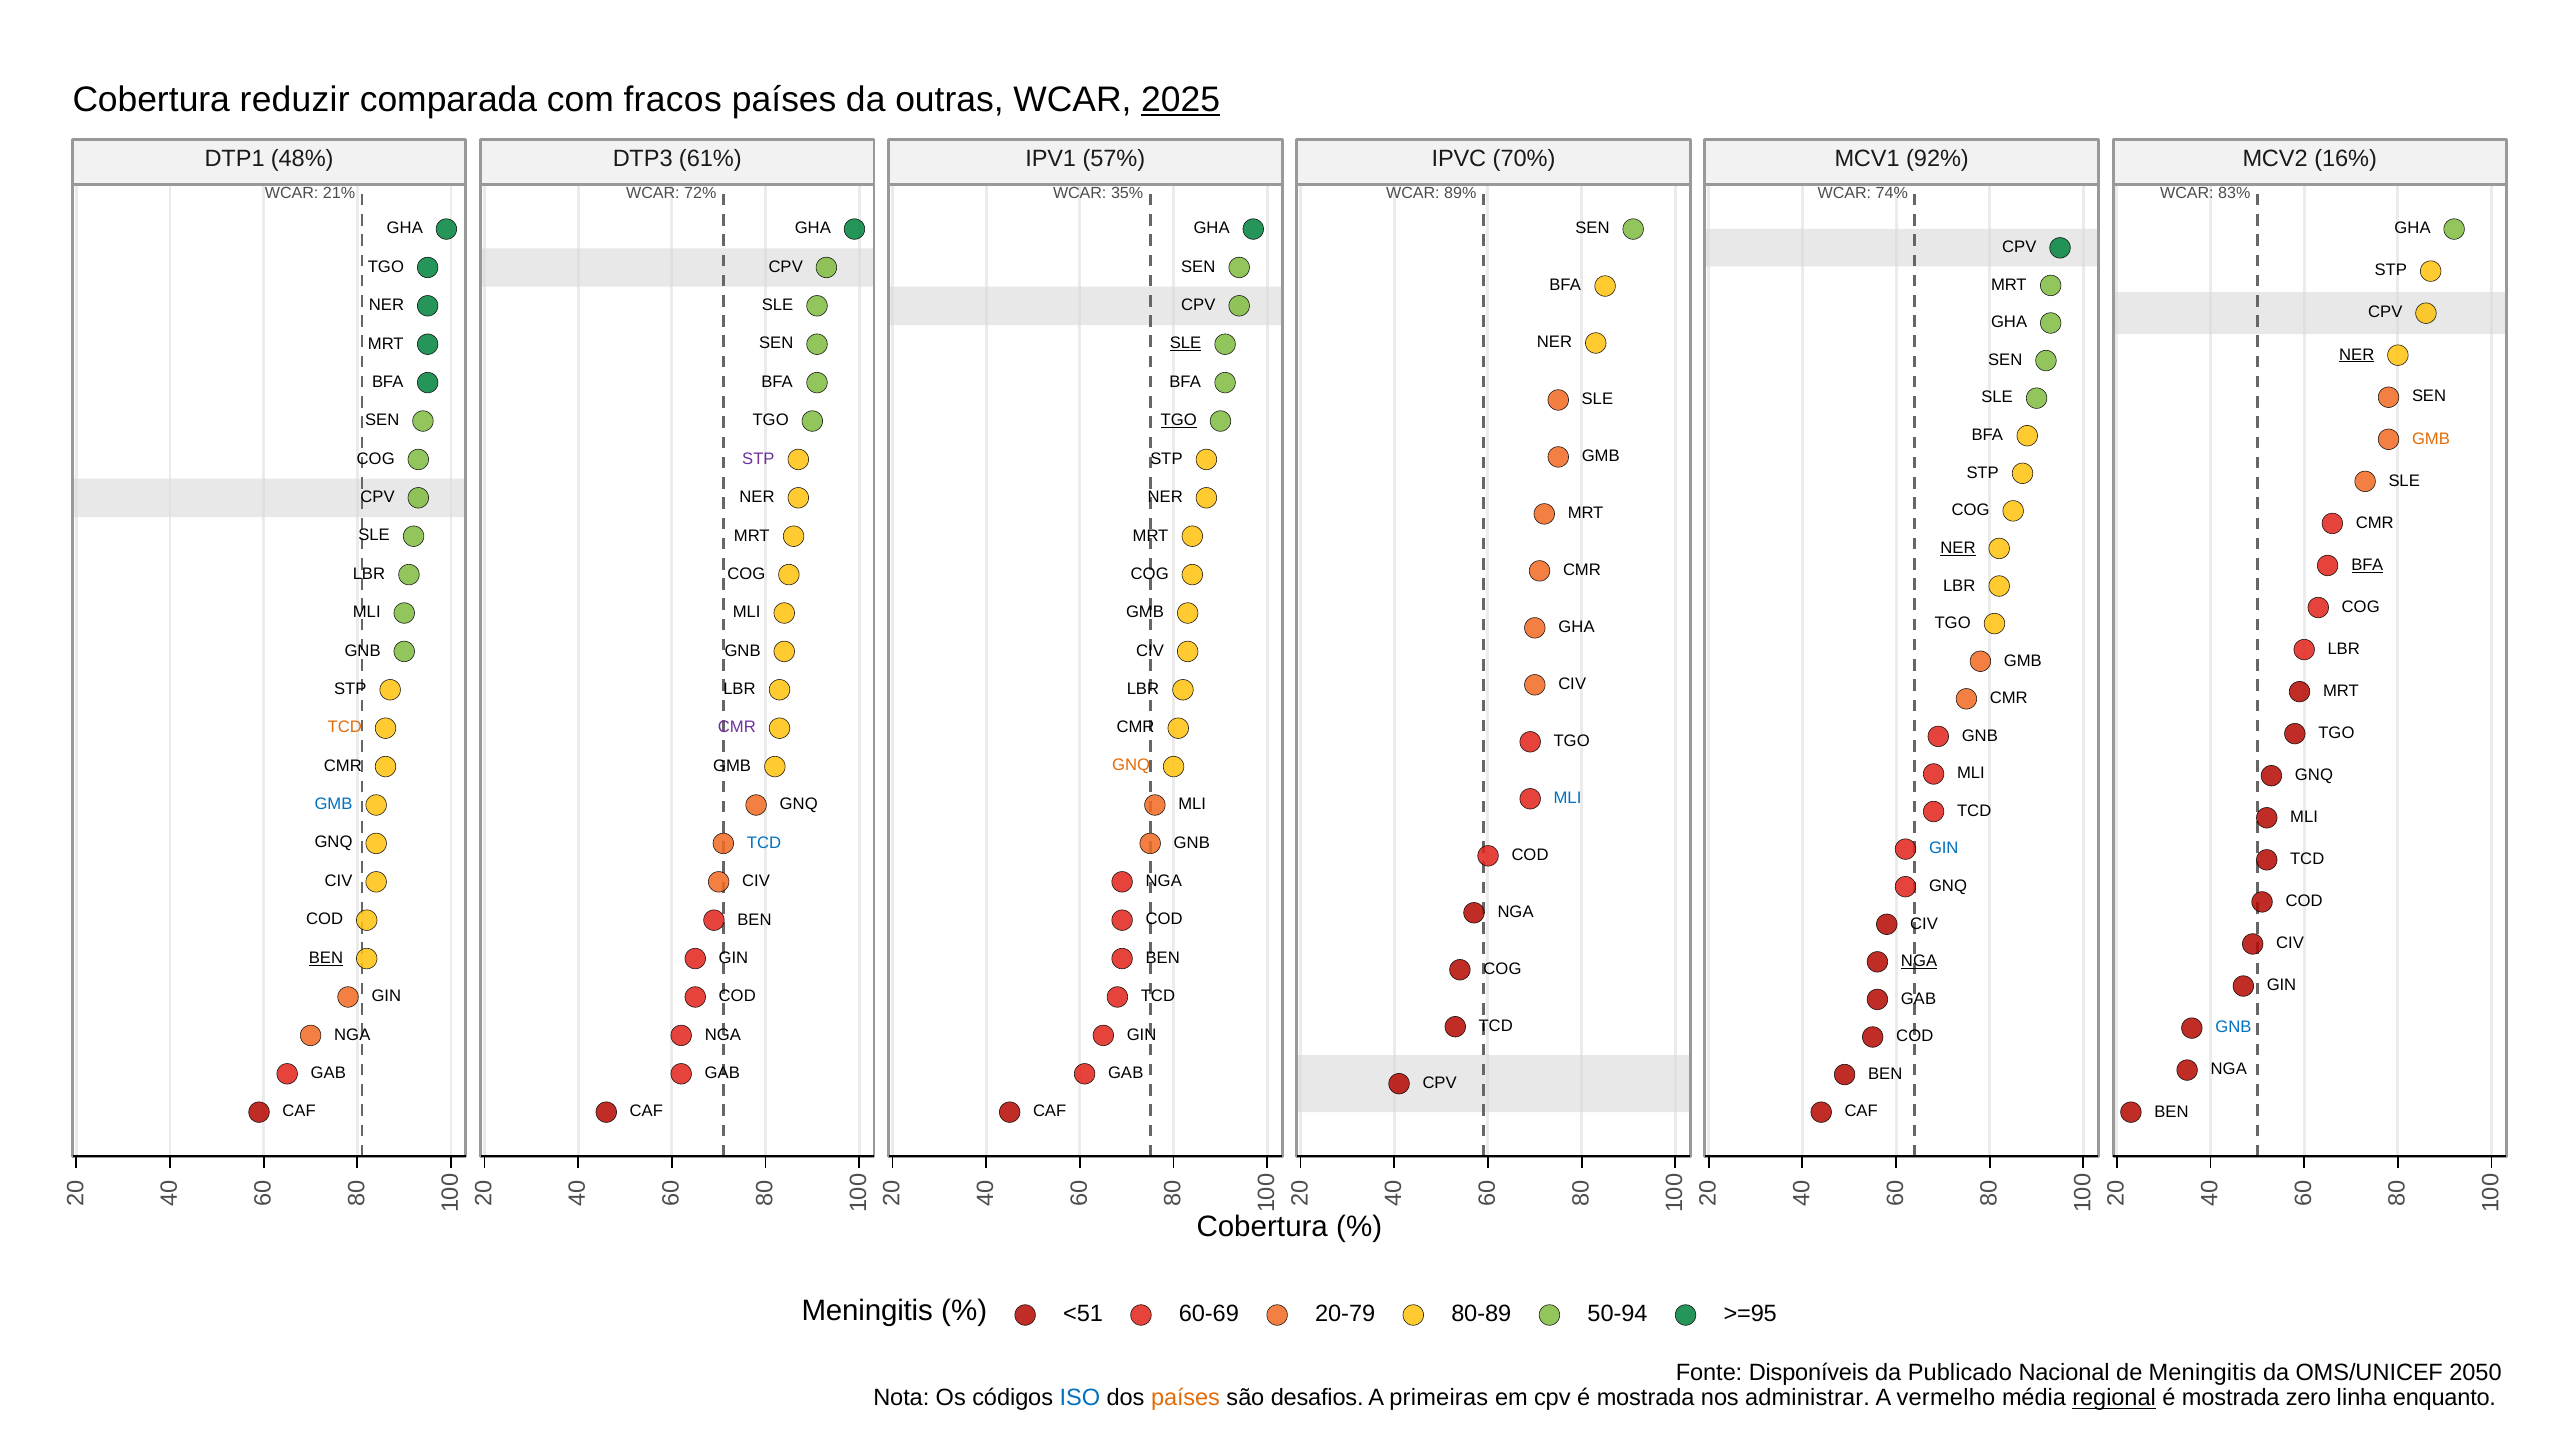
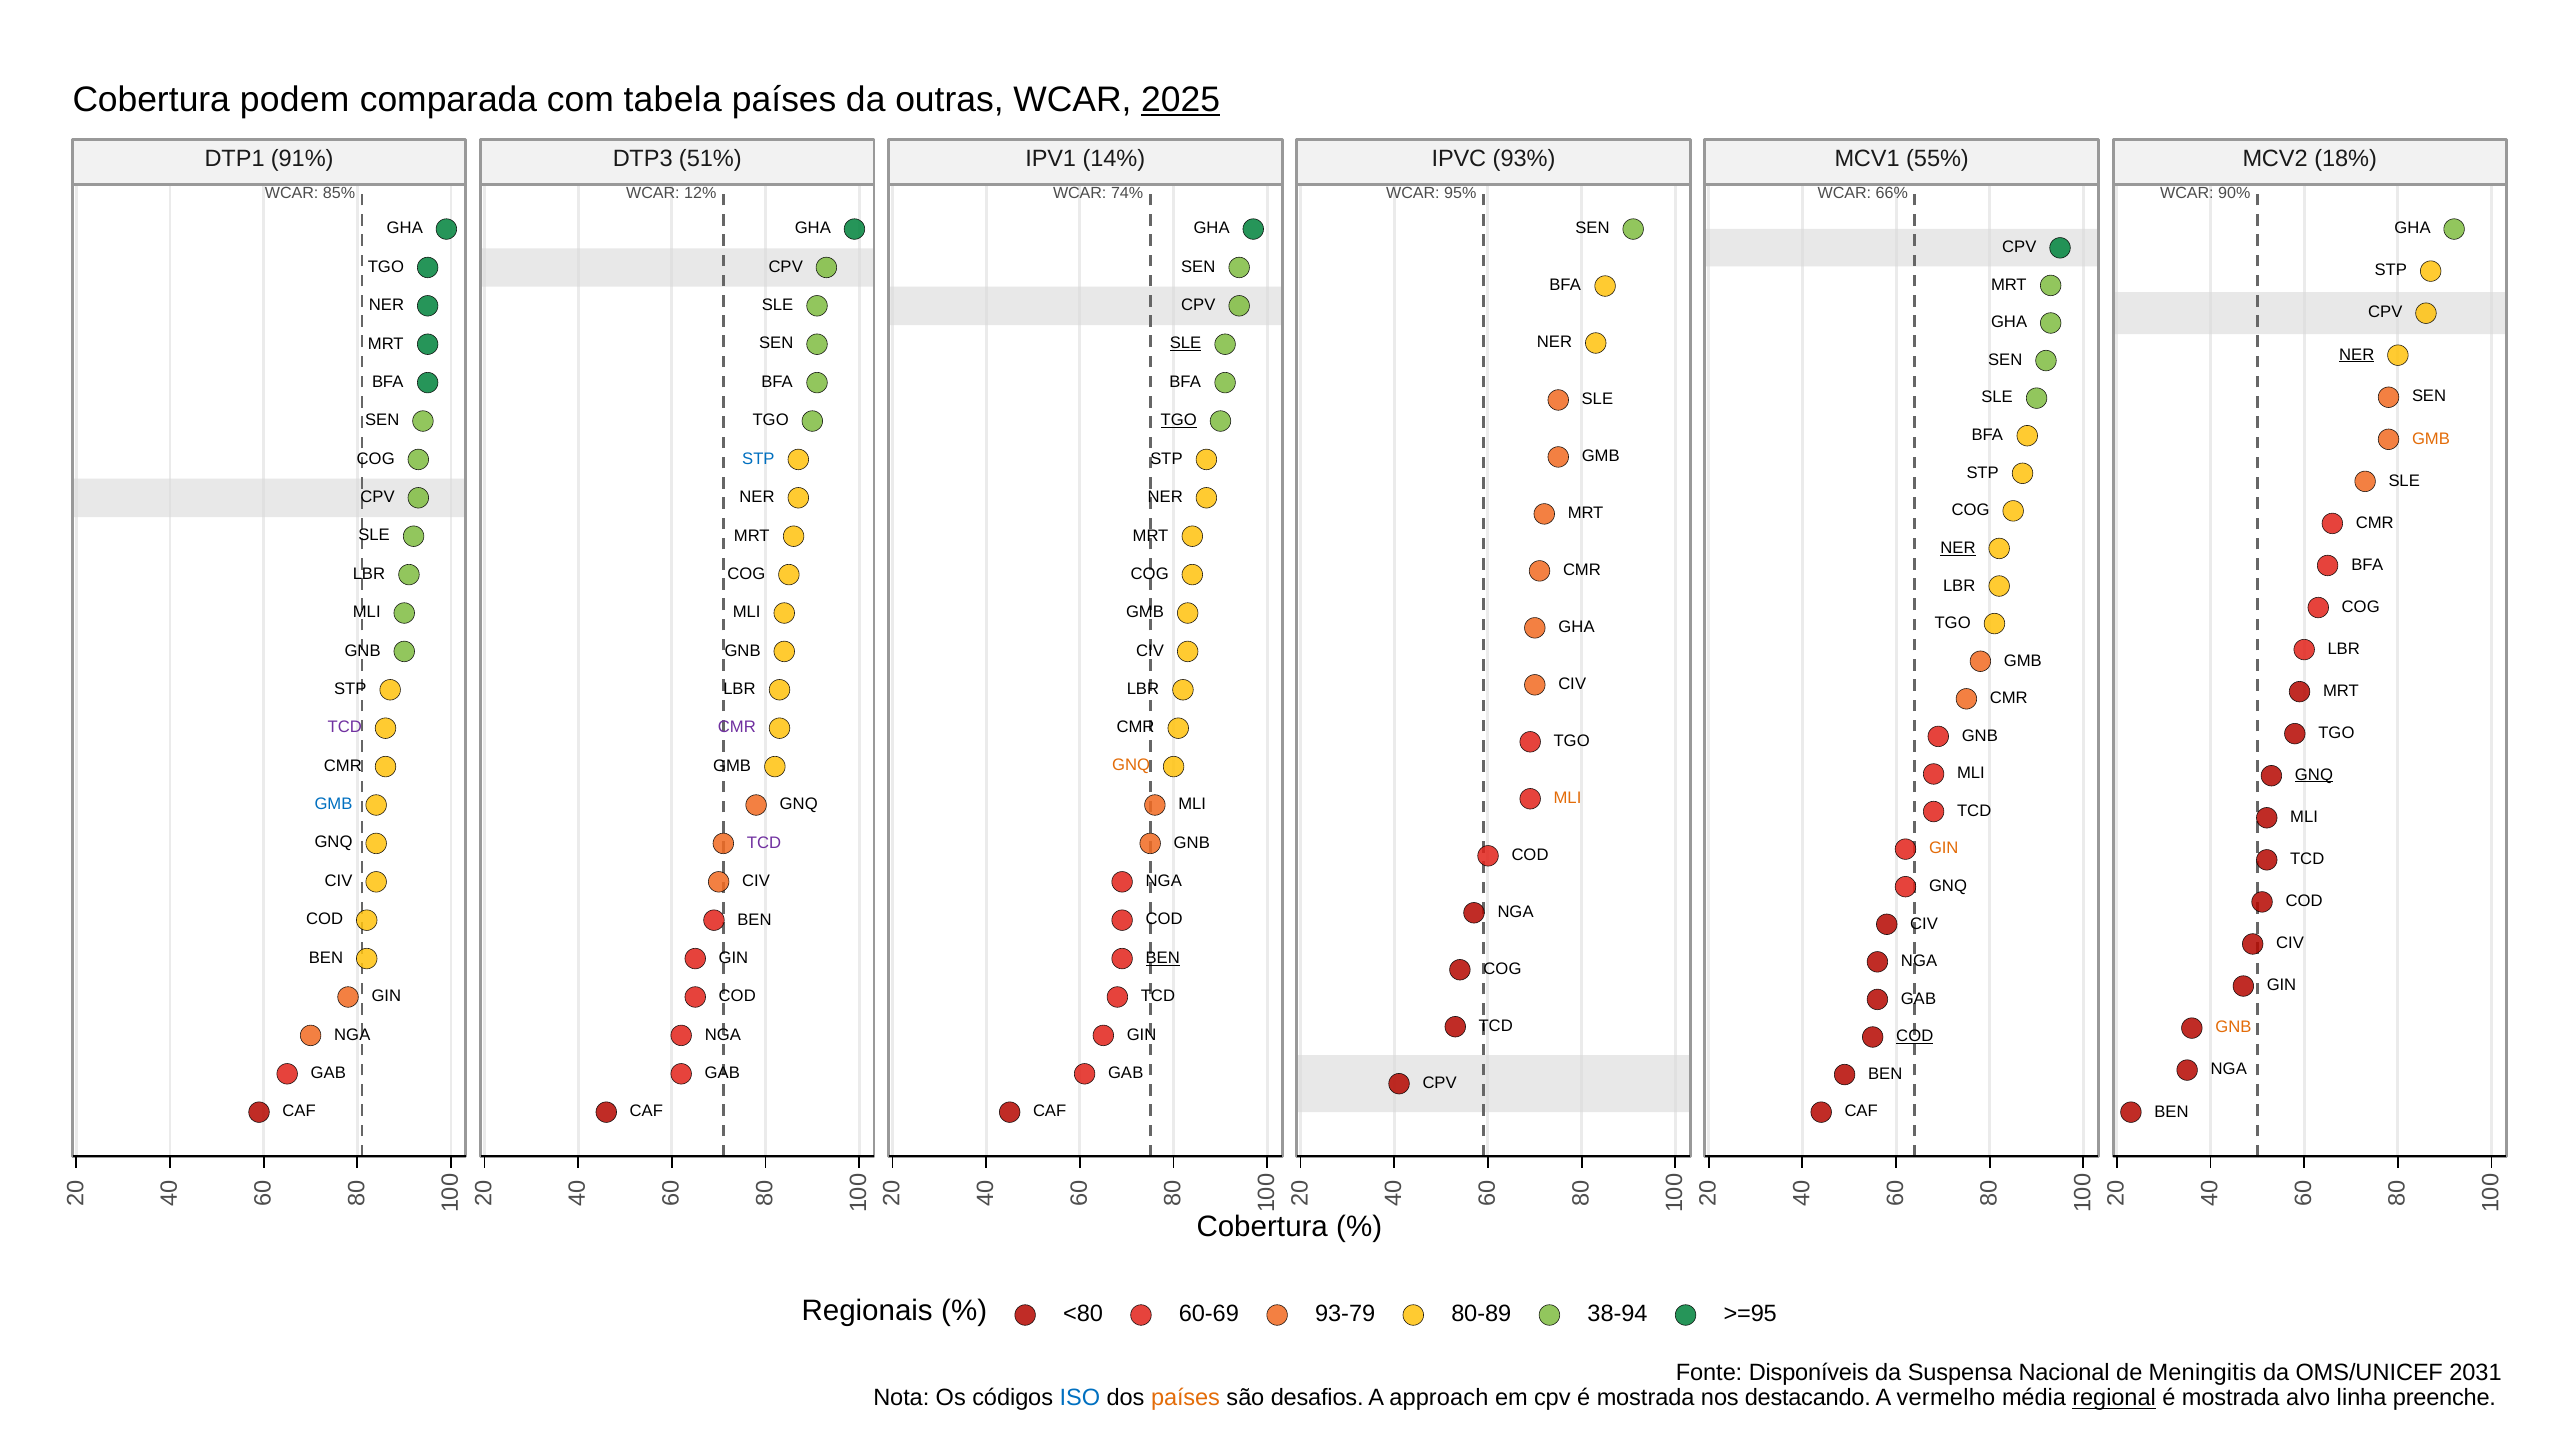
reduzir: reduzir -> podem (295, 100)
fracos: fracos -> tabela (673, 100)
48%: 48% -> 91% (302, 159)
61%: 61% -> 51% (710, 159)
57%: 57% -> 14% (1114, 159)
70%: 70% -> 93% (1524, 159)
92%: 92% -> 55% (1937, 159)
16%: 16% -> 18% (2346, 159)
21%: 21% -> 85% (339, 193)
72%: 72% -> 12% (700, 193)
35%: 35% -> 74% (1127, 193)
89%: 89% -> 95% (1460, 193)
74%: 74% -> 66% (1892, 193)
83%: 83% -> 90% (2234, 193)
STP colour: purple -> blue (758, 459)
BFA underline: present -> none (2367, 565)
TCD colour: orange -> purple (345, 727)
GNQ underline: none -> present (2314, 775)
MLI colour: blue -> orange (1567, 798)
TCD colour: blue -> purple (764, 843)
GIN colour: blue -> orange (1944, 848)
BEN underline: present -> none (326, 958)
BEN underline: none -> present (1163, 958)
NGA underline: present -> none (1919, 961)
GNB colour: blue -> orange (2233, 1027)
COD underline: none -> present (1915, 1036)
Meningitis: Meningitis -> Regionais (867, 1311)
<51: <51 -> <80 (1083, 1314)
20-79: 20-79 -> 93-79 (1345, 1314)
50-94: 50-94 -> 38-94 (1618, 1314)
Publicado: Publicado -> Suspensa (1960, 1373)
2050: 2050 -> 2031 (2476, 1373)
primeiras: primeiras -> approach (1439, 1398)
administrar: administrar -> destacando (1808, 1398)
zero: zero -> alvo (2308, 1398)
enquanto: enquanto -> preenche (2444, 1398)
